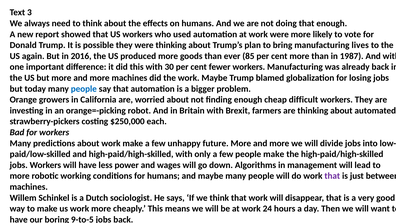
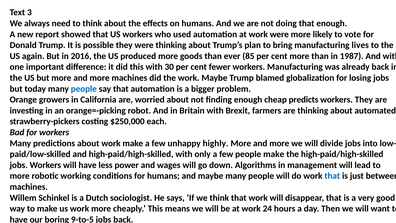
difficult: difficult -> predicts (304, 100)
future: future -> highly (216, 143)
that colour: purple -> blue (332, 176)
